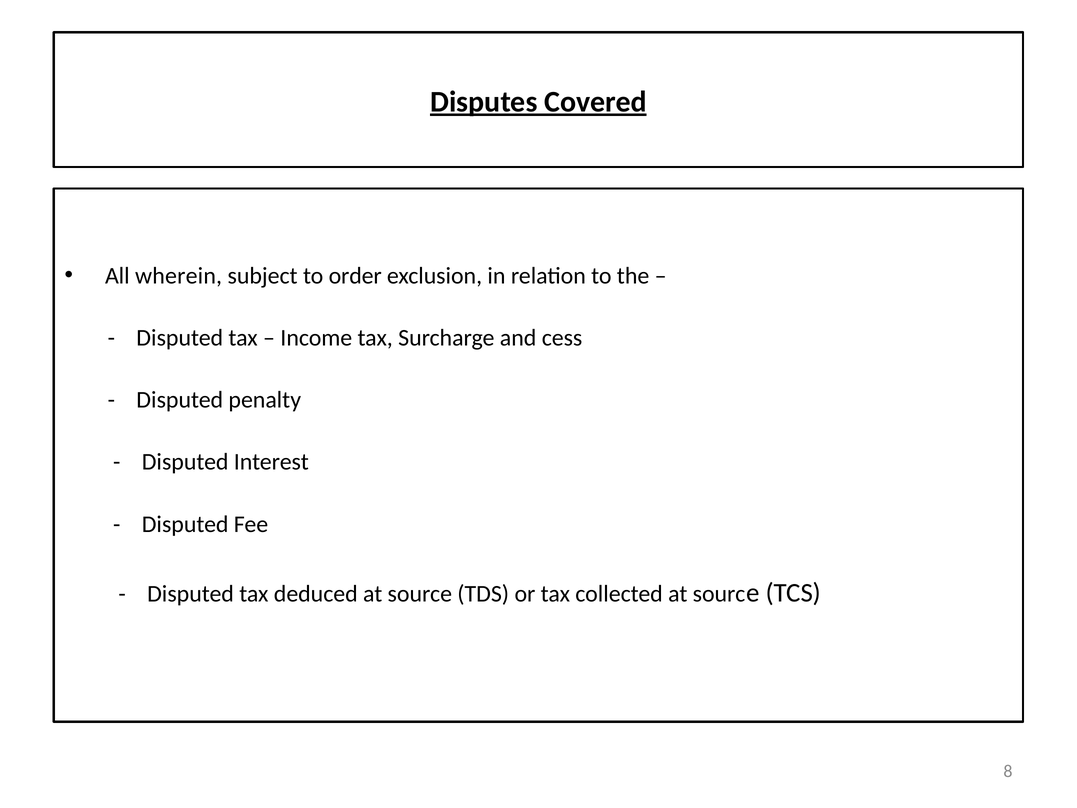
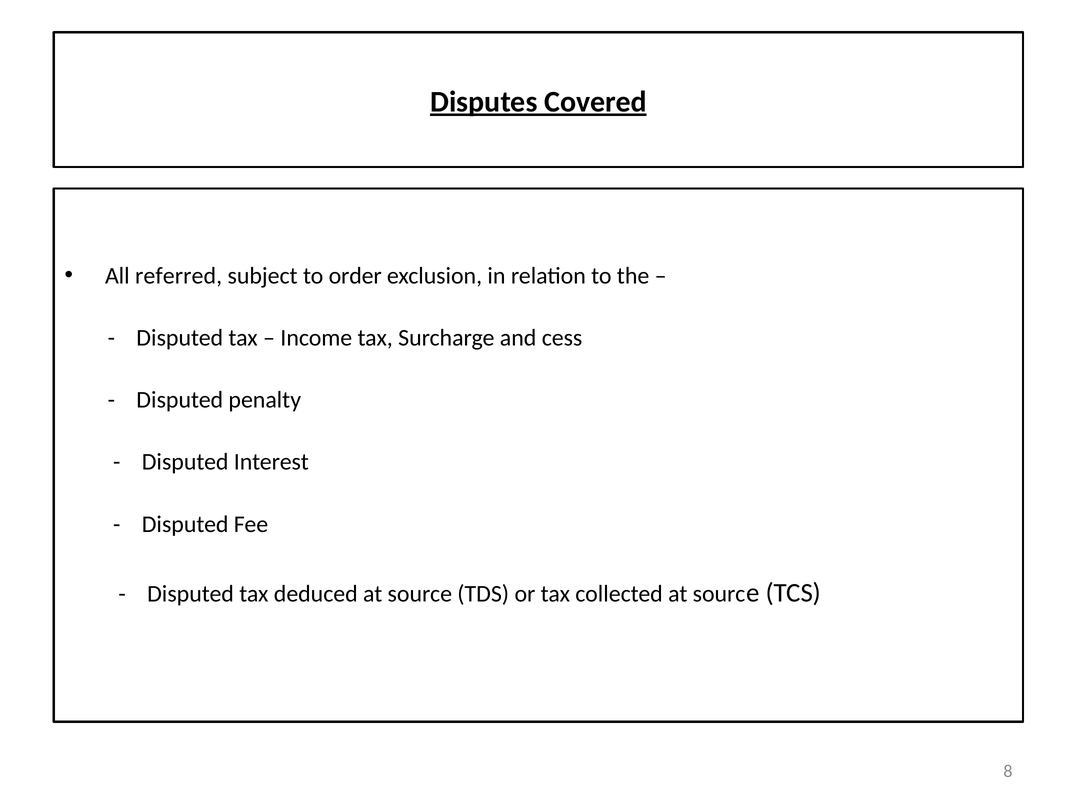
wherein: wherein -> referred (179, 276)
